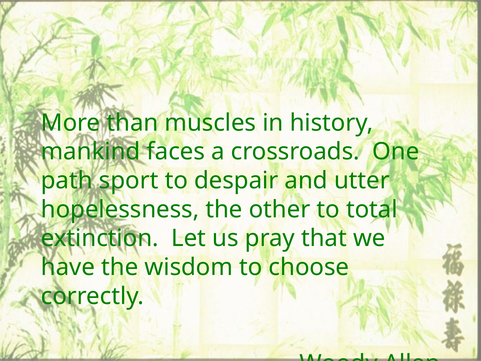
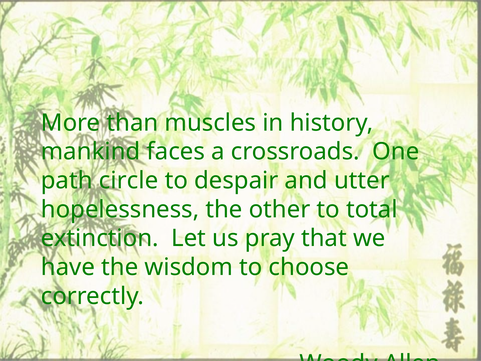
sport: sport -> circle (129, 180)
